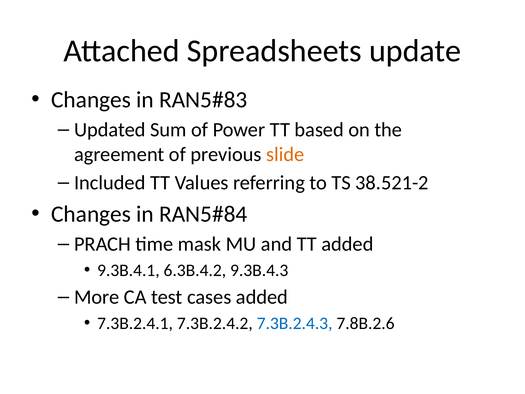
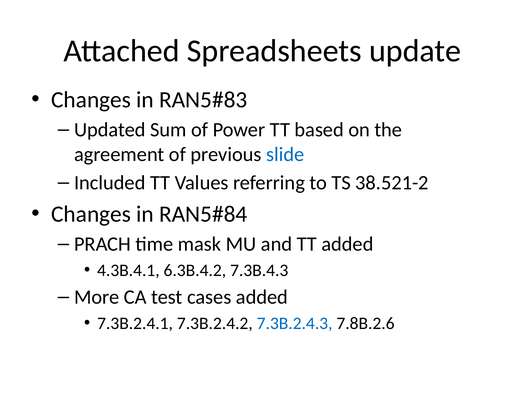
slide colour: orange -> blue (285, 154)
9.3B.4.1: 9.3B.4.1 -> 4.3B.4.1 (128, 270)
9.3B.4.3: 9.3B.4.3 -> 7.3B.4.3 (259, 270)
